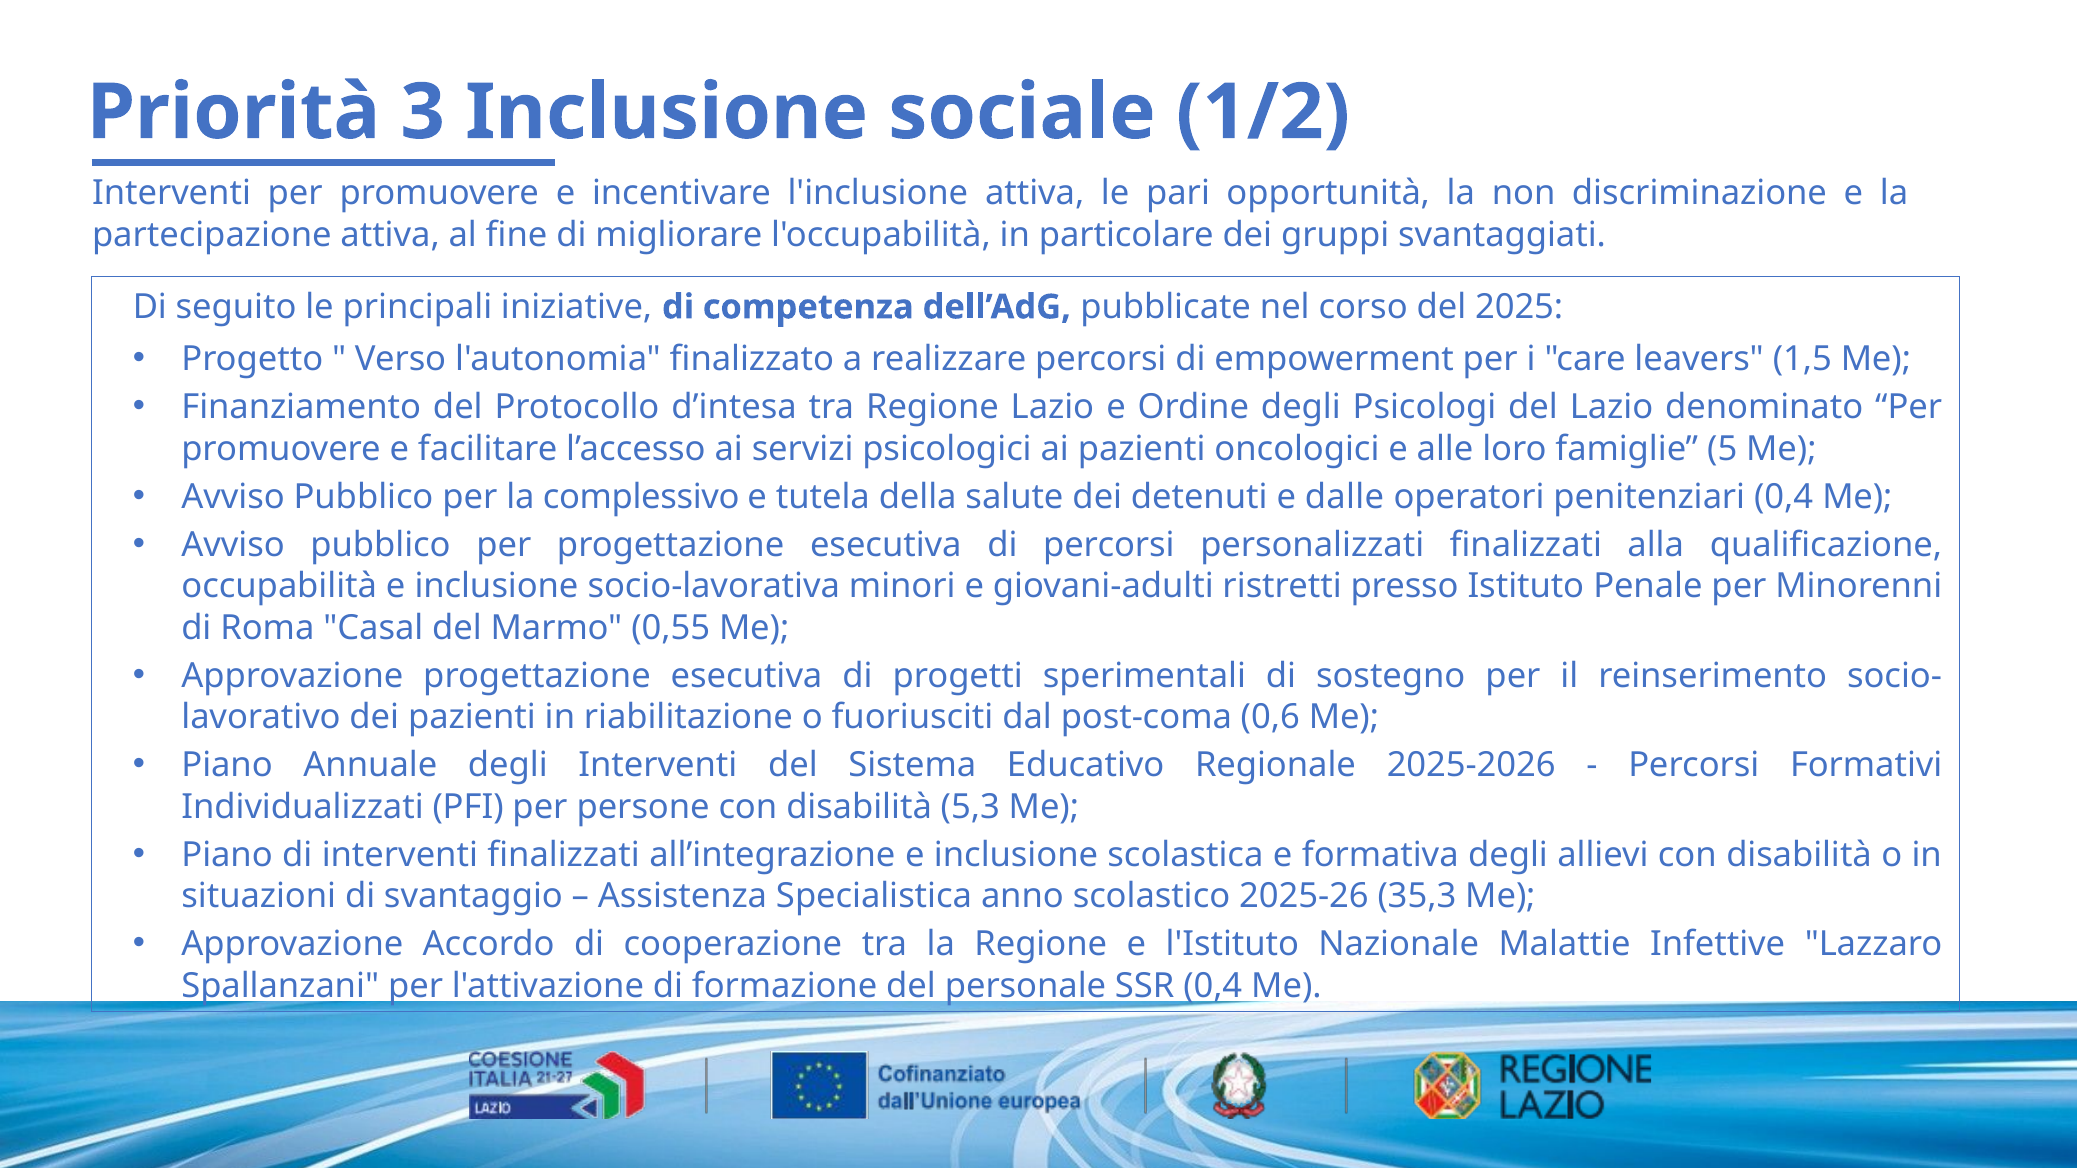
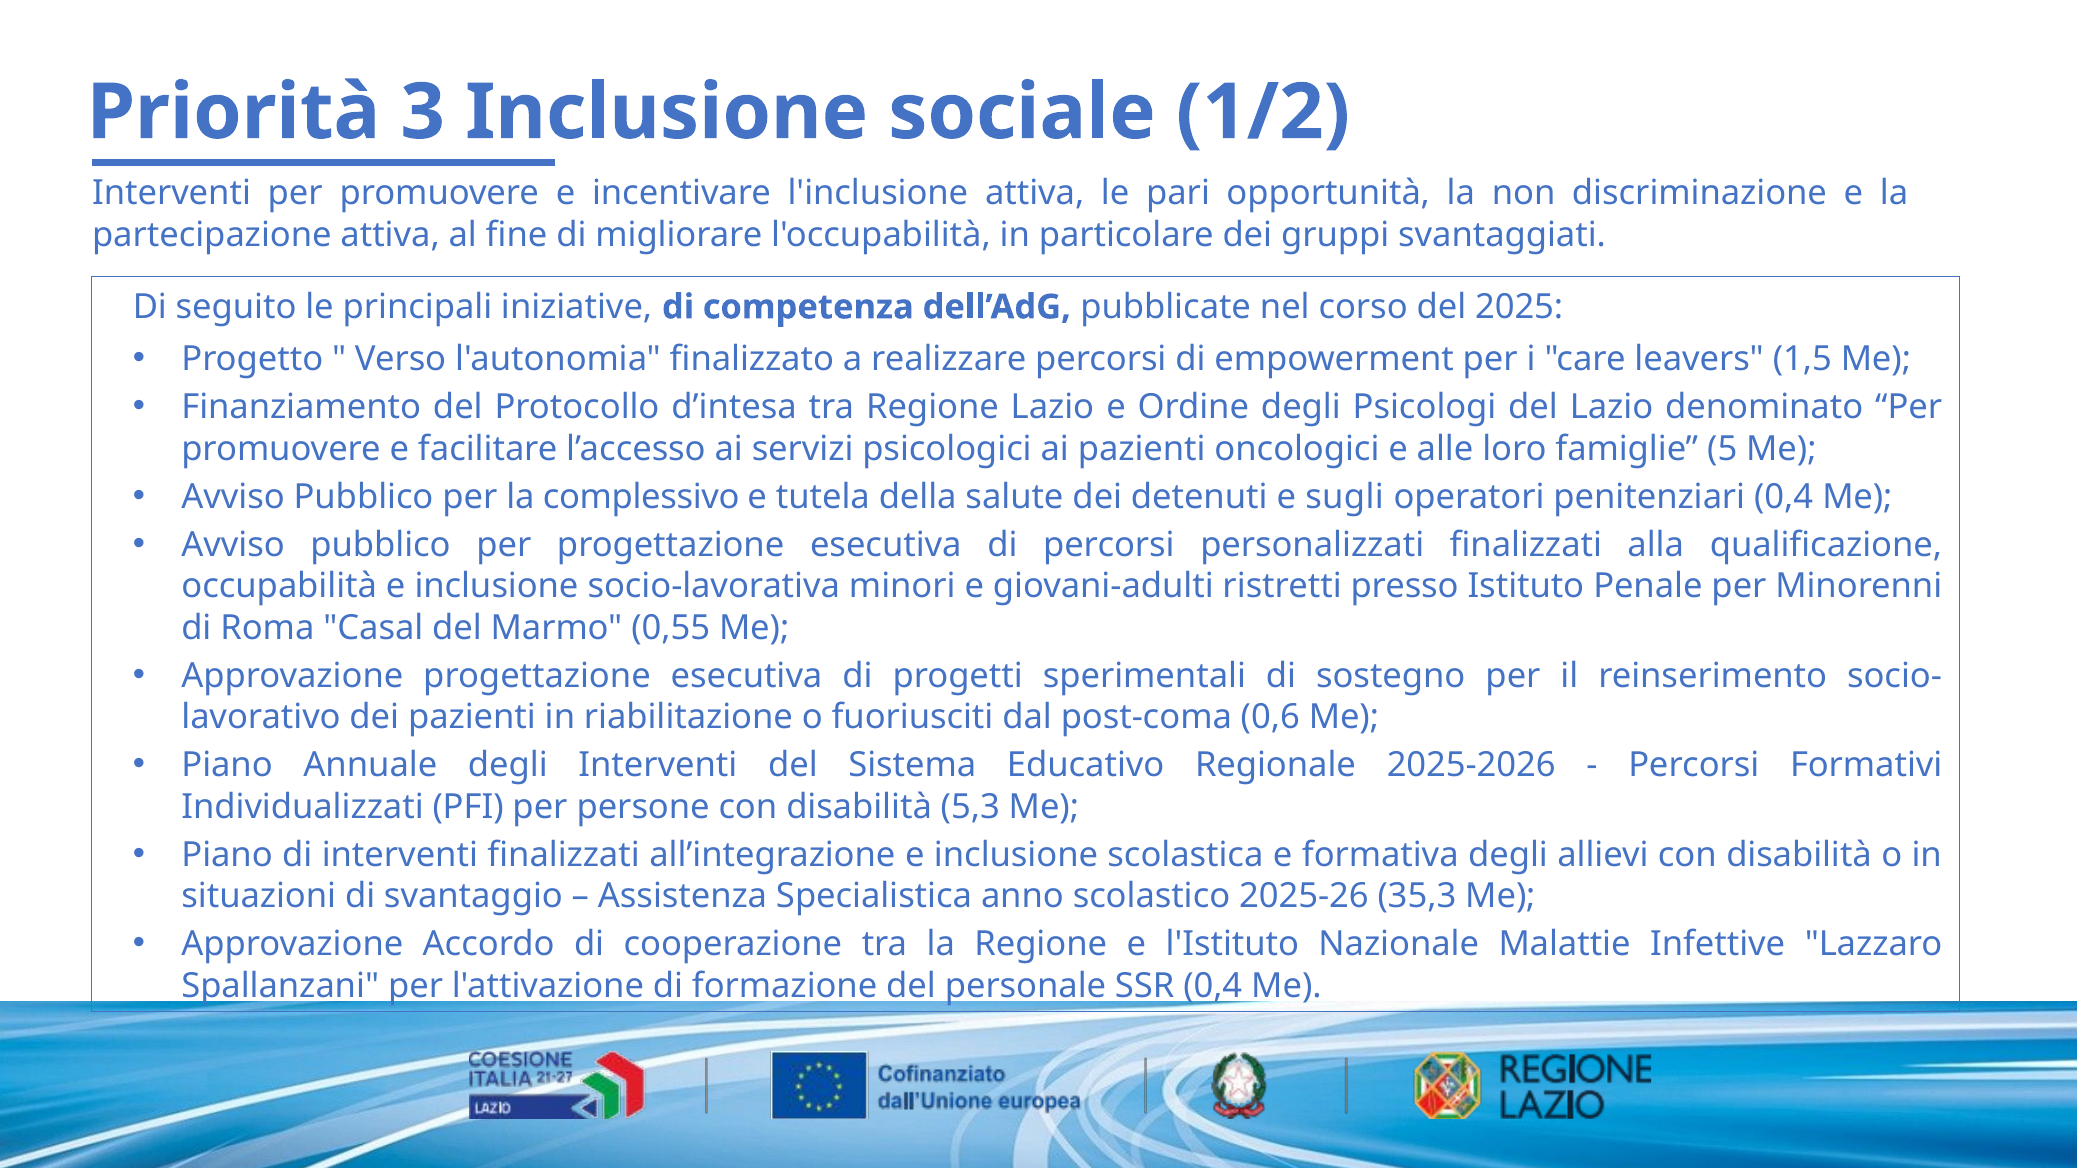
dalle: dalle -> sugli (1345, 497)
